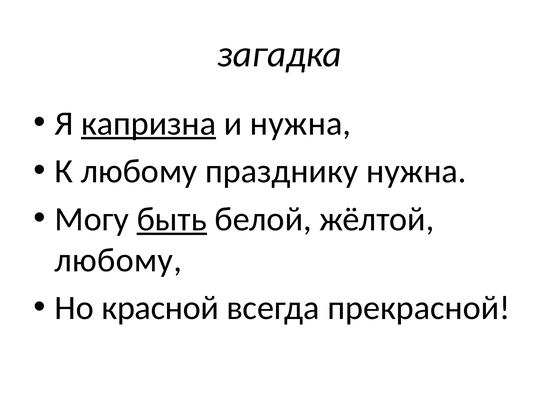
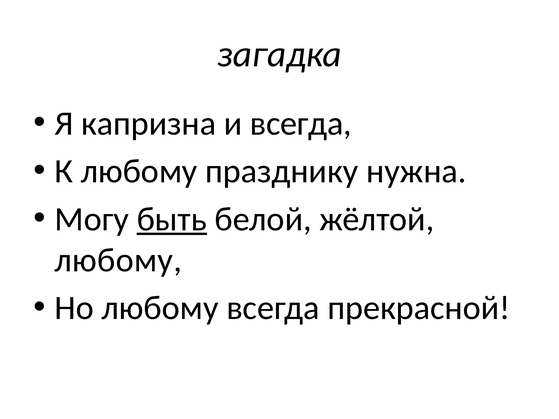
капризна underline: present -> none (149, 124)
и нужна: нужна -> всегда (301, 124)
Но красной: красной -> любому (160, 308)
